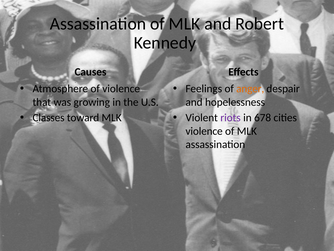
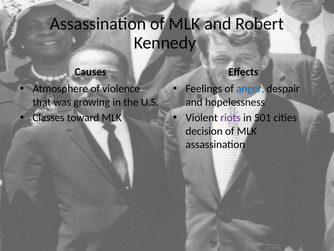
anger colour: orange -> blue (250, 89)
678: 678 -> 501 (263, 118)
violence: violence -> decision (204, 131)
